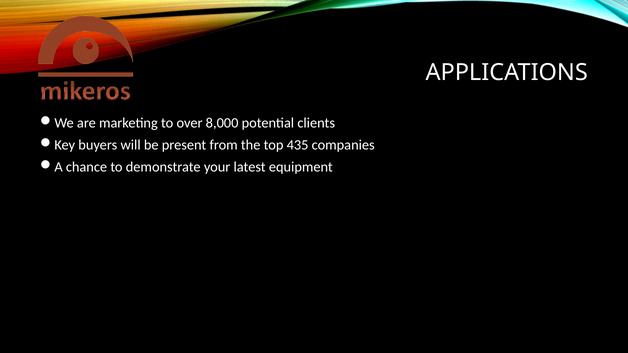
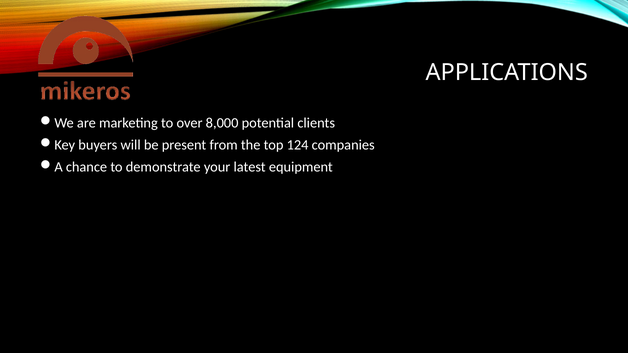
435: 435 -> 124 (298, 145)
